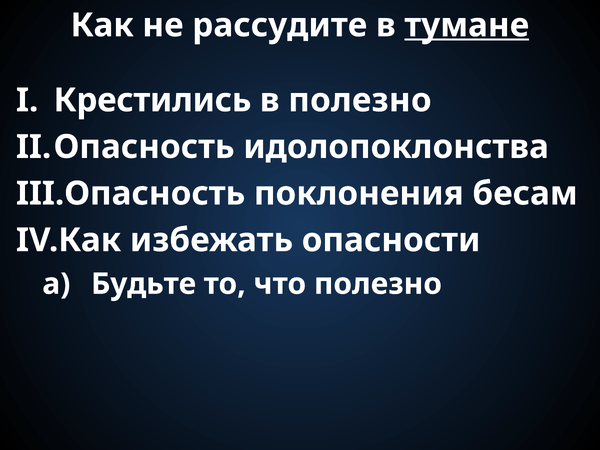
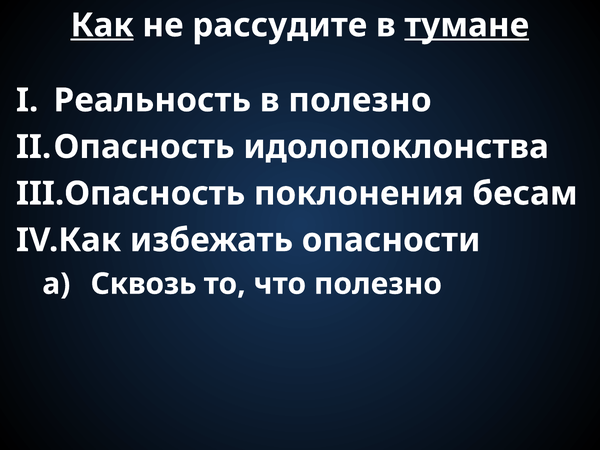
Как underline: none -> present (102, 25)
Крестились: Крестились -> Реальность (152, 100)
Будьте: Будьте -> Сквозь (144, 284)
